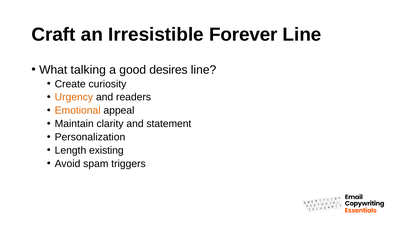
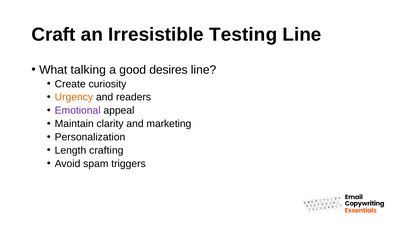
Forever: Forever -> Testing (243, 35)
Emotional colour: orange -> purple (78, 111)
statement: statement -> marketing (169, 124)
existing: existing -> crafting (106, 151)
